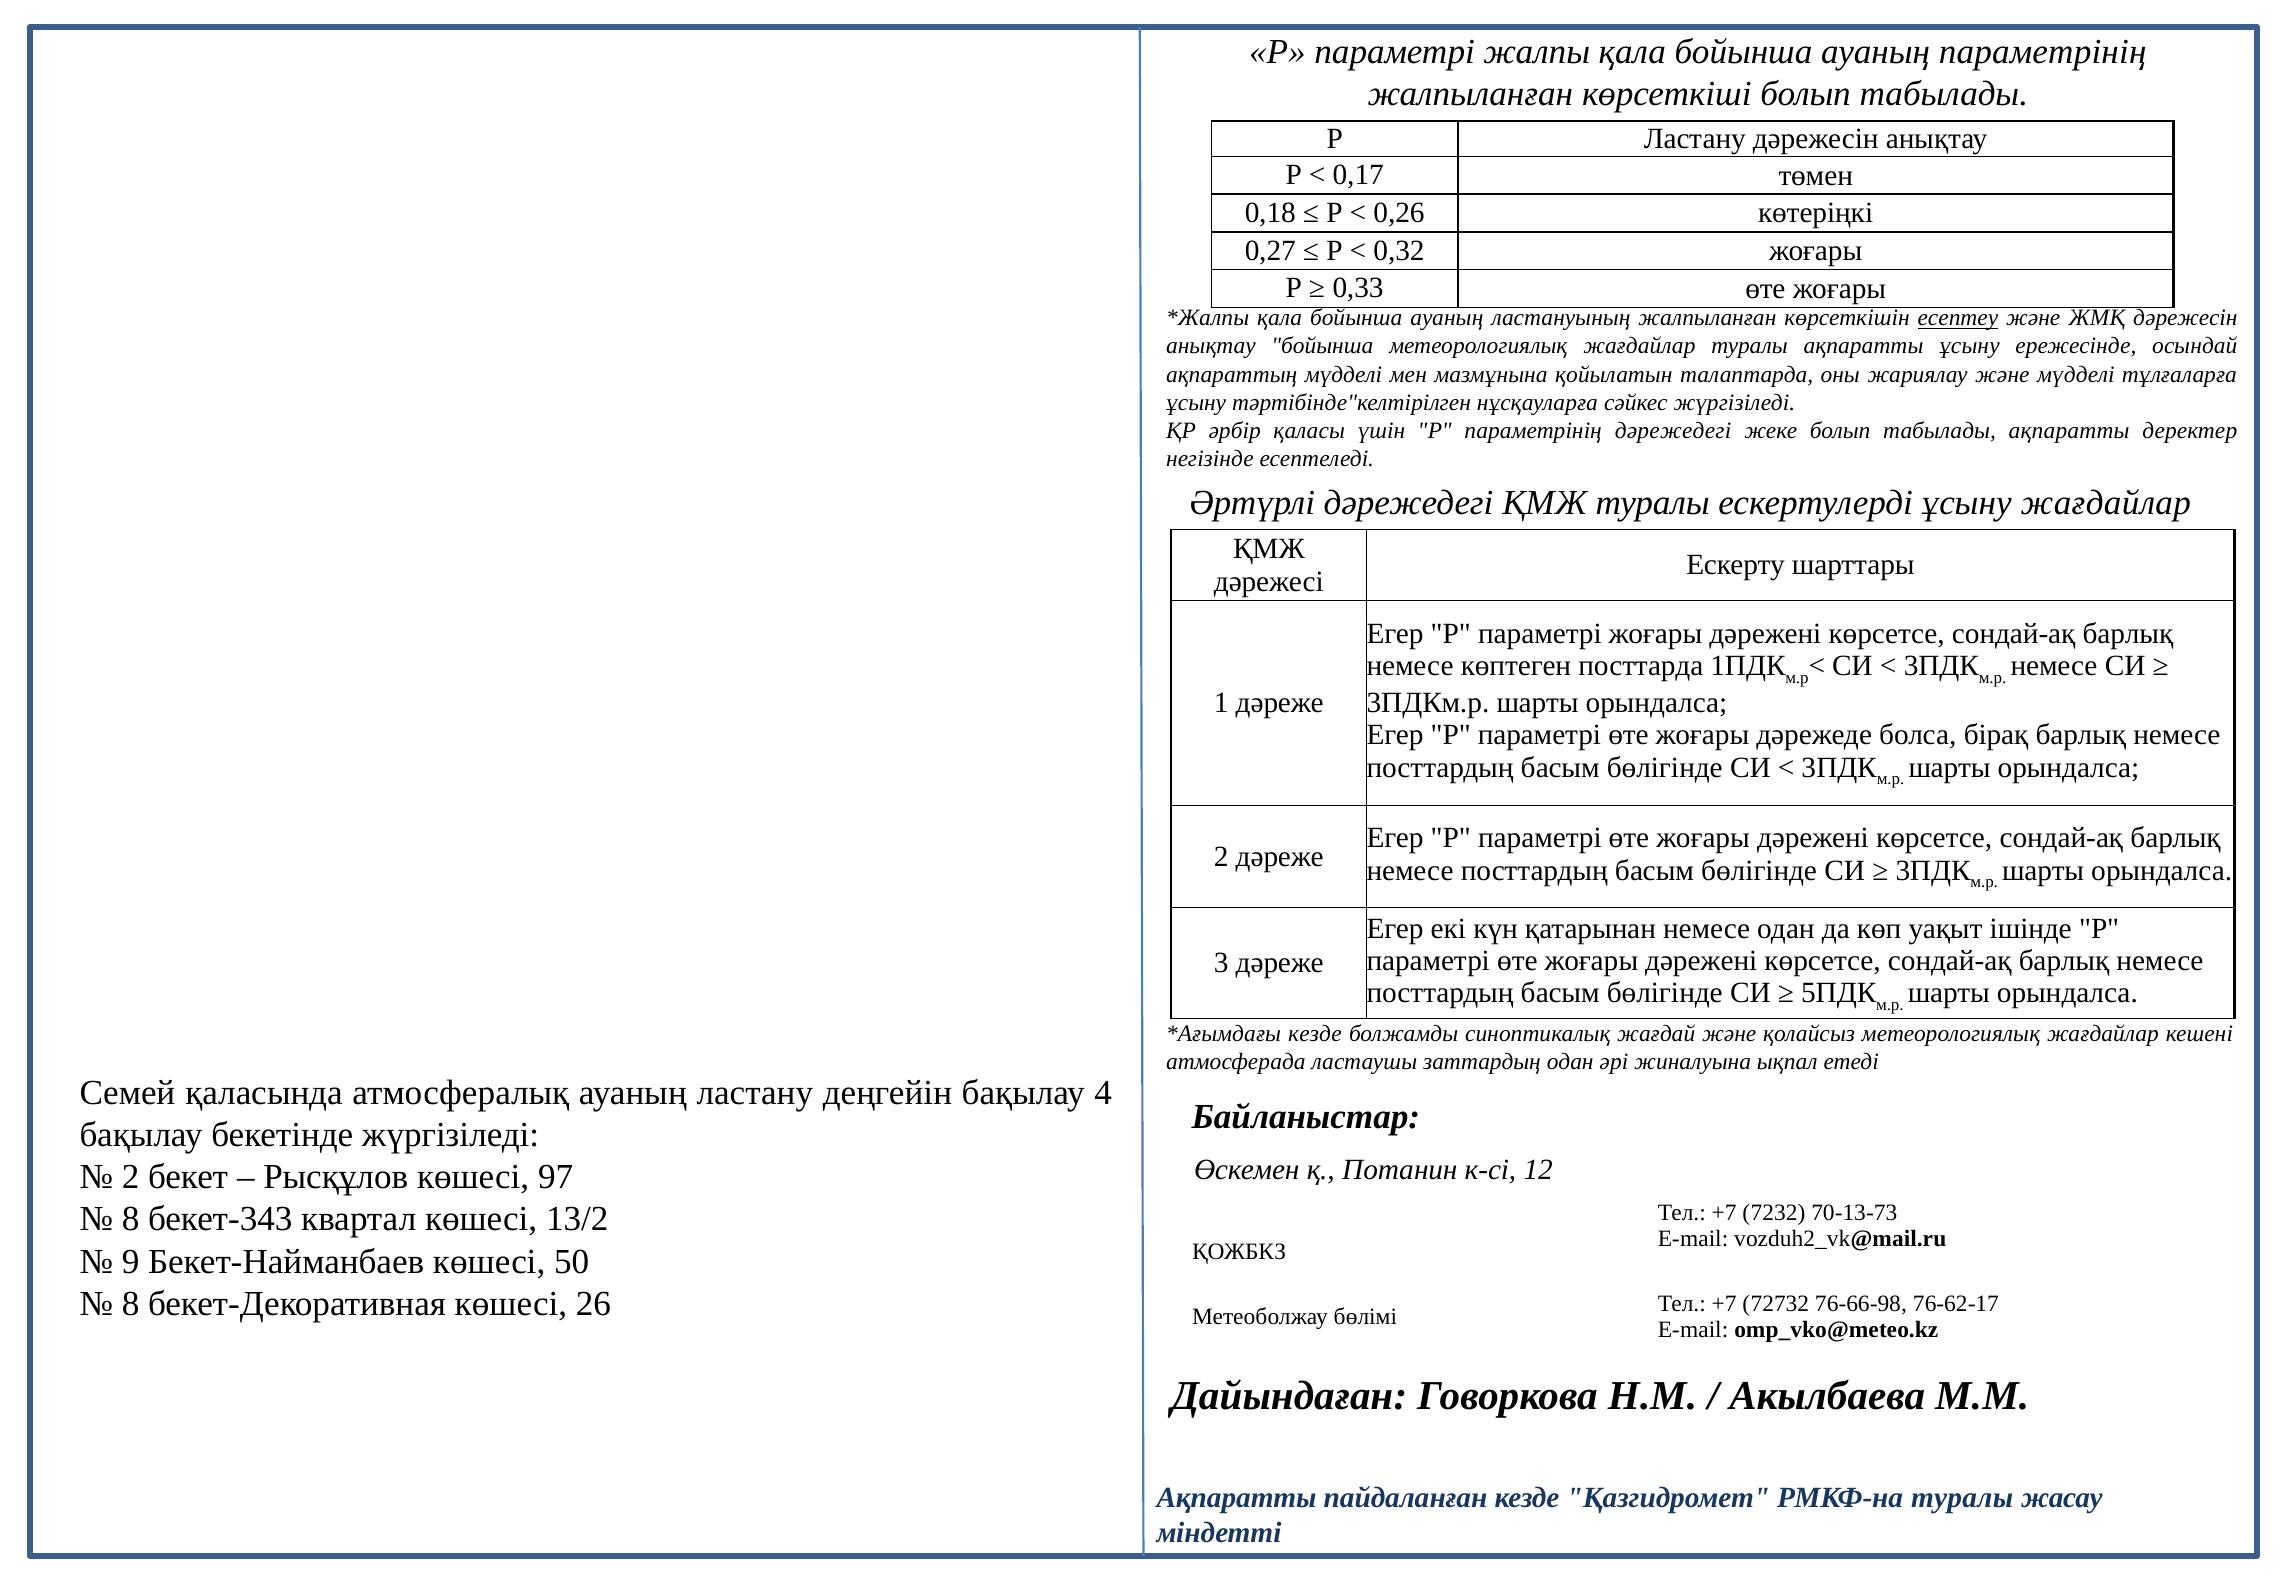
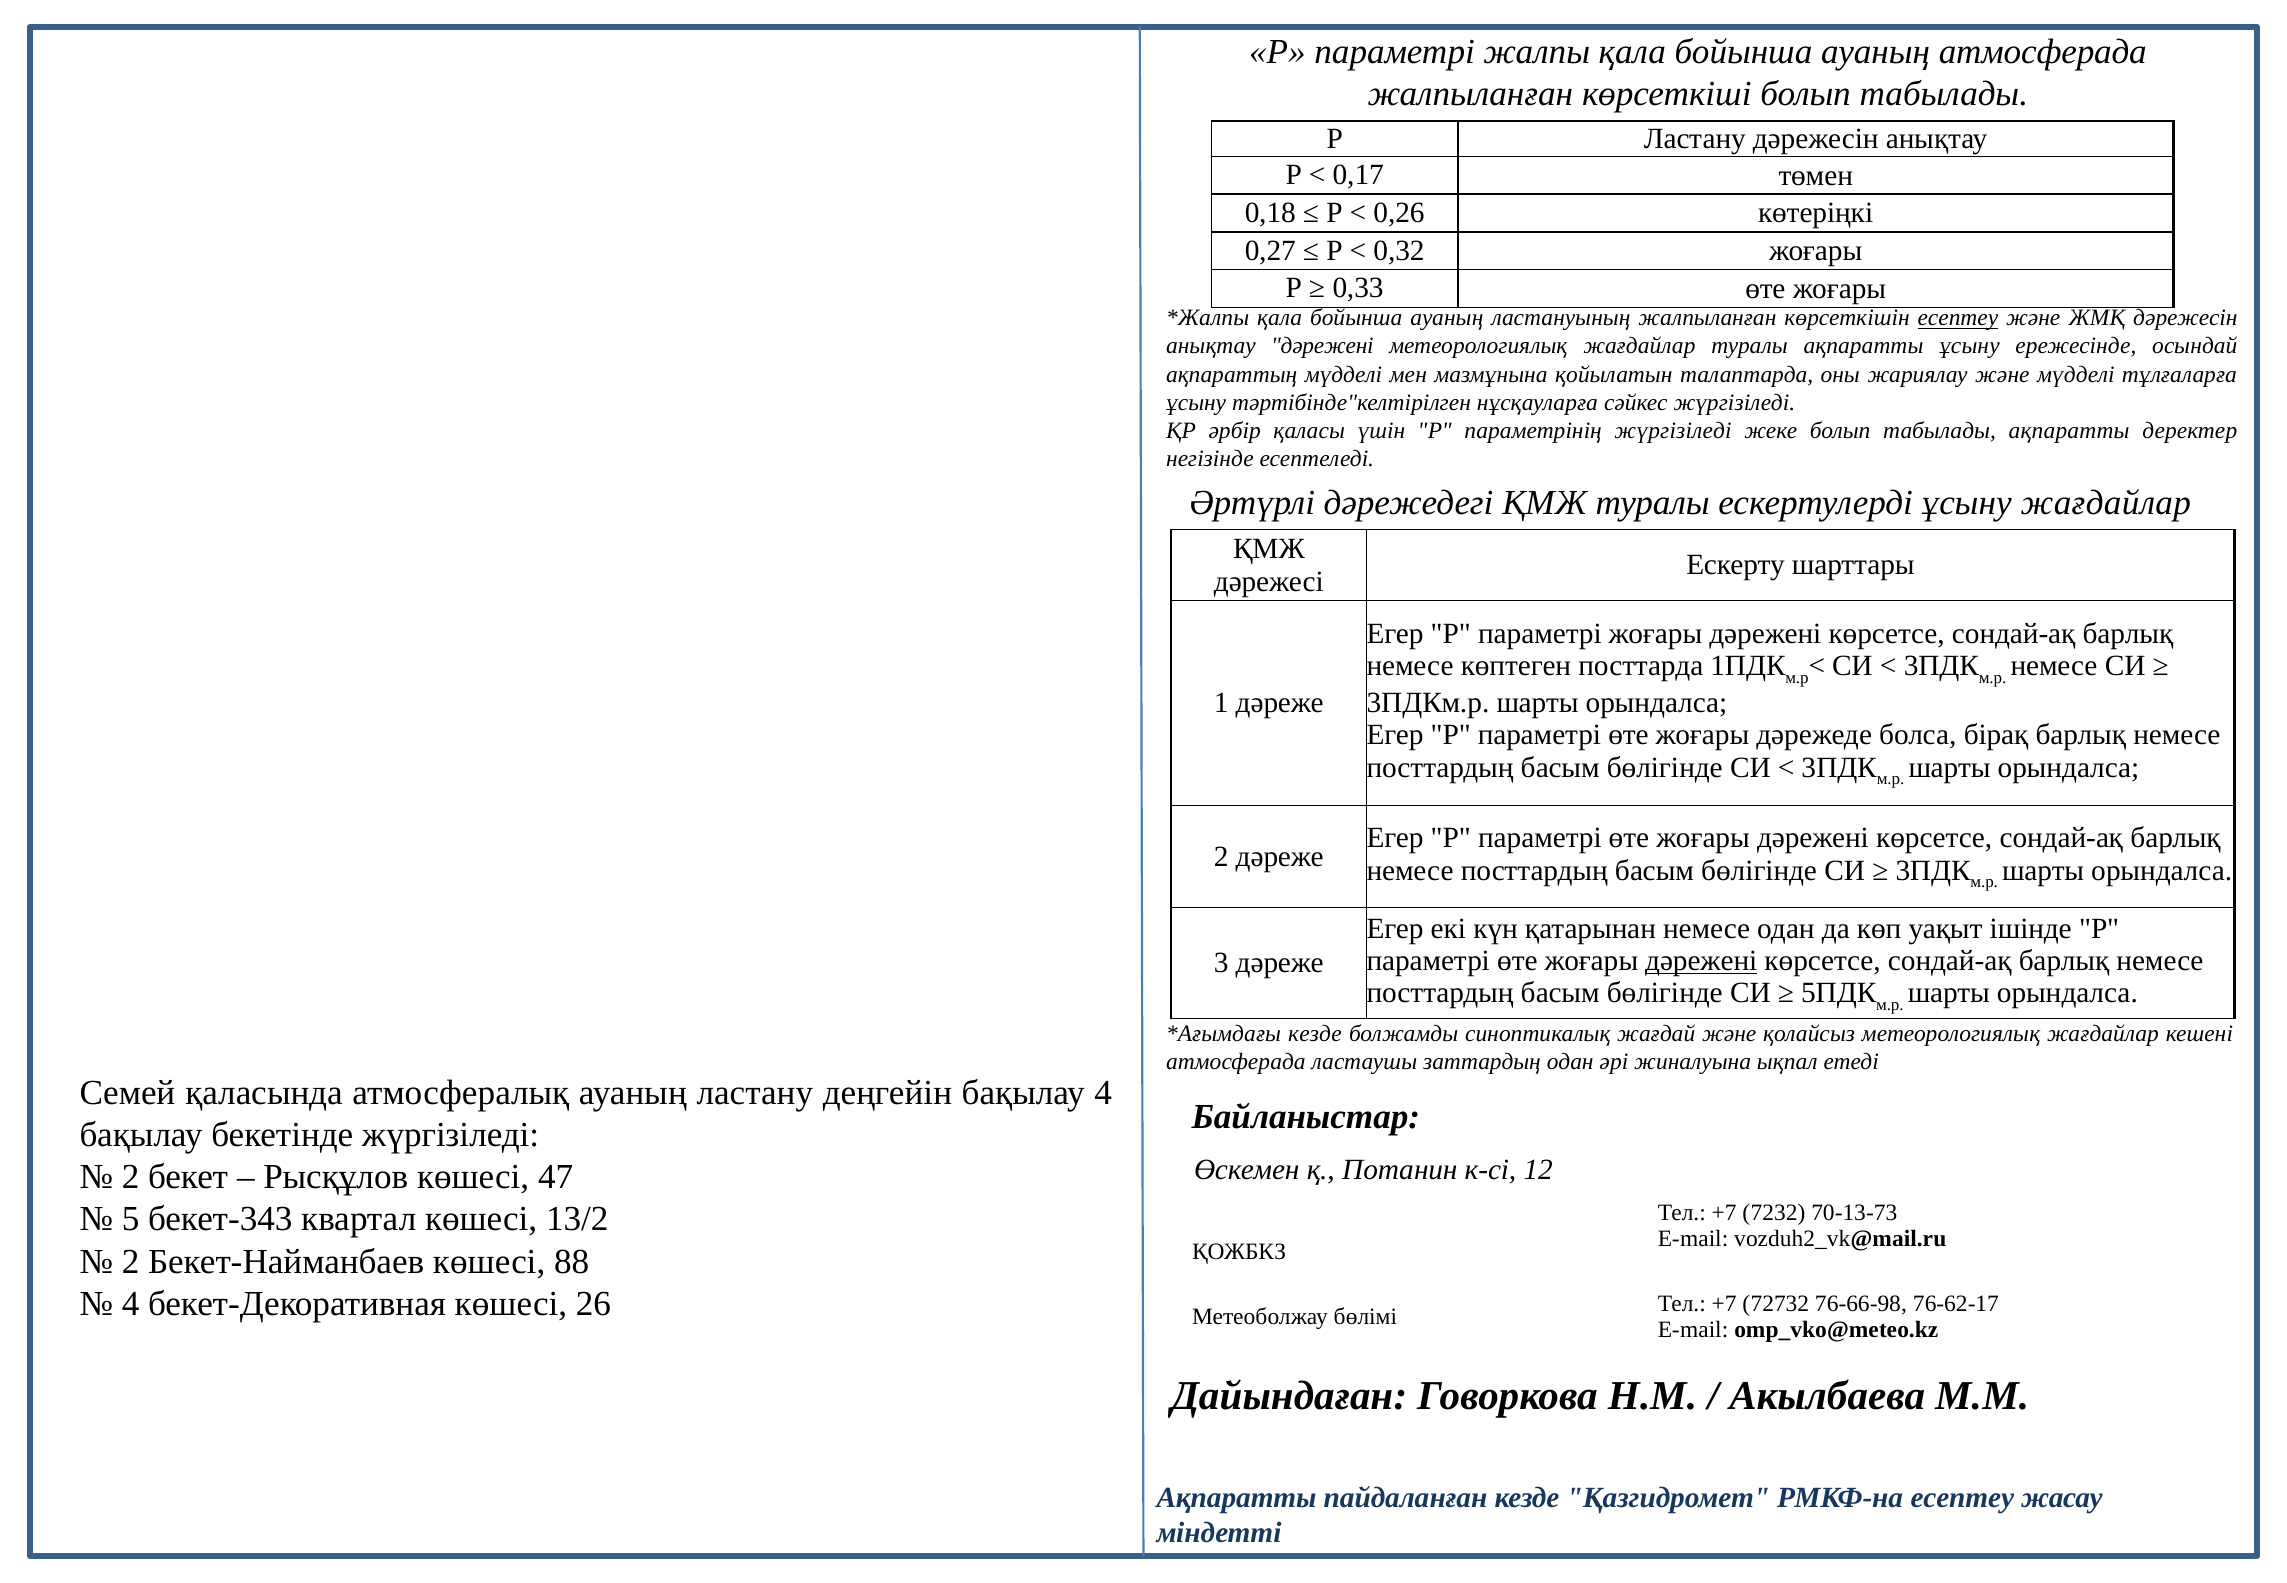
ауаның параметрінің: параметрінің -> атмосферада (2043, 52)
анықтау бойынша: бойынша -> дәрежені (1322, 346)
параметрінің дәрежедегі: дәрежедегі -> жүргізіледі (1673, 431)
дәрежені underline: none -> present (1701, 961)
97: 97 -> 47 (556, 1177)
8: 8 -> 5 (131, 1220)
9: 9 -> 2 (131, 1262)
50: 50 -> 88 (572, 1262)
8: 8 -> 4 (131, 1304)
РМКФ-на туралы: туралы -> есептеу (1962, 1498)
